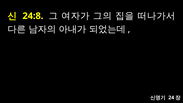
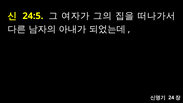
24:8: 24:8 -> 24:5 (33, 16)
